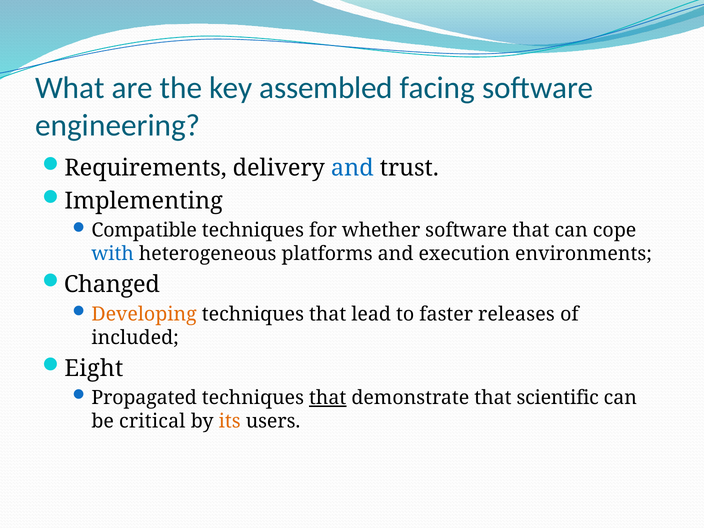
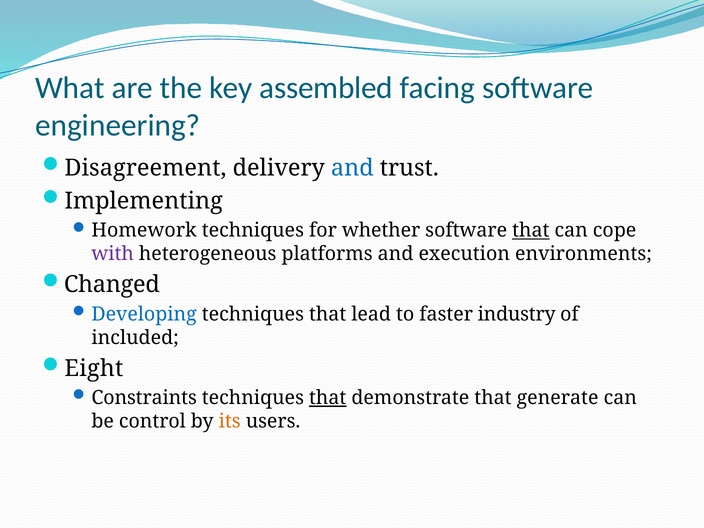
Requirements: Requirements -> Disagreement (145, 168)
Compatible: Compatible -> Homework (144, 230)
that underline: none -> present (531, 230)
with colour: blue -> purple (113, 254)
Developing colour: orange -> blue (144, 314)
releases: releases -> industry (517, 314)
Propagated: Propagated -> Constraints (144, 398)
scientific: scientific -> generate (558, 398)
critical: critical -> control (152, 421)
